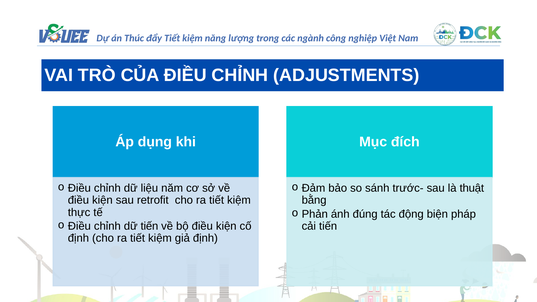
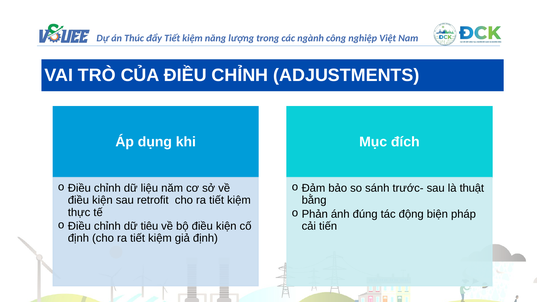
dữ tiến: tiến -> tiêu (149, 226)
